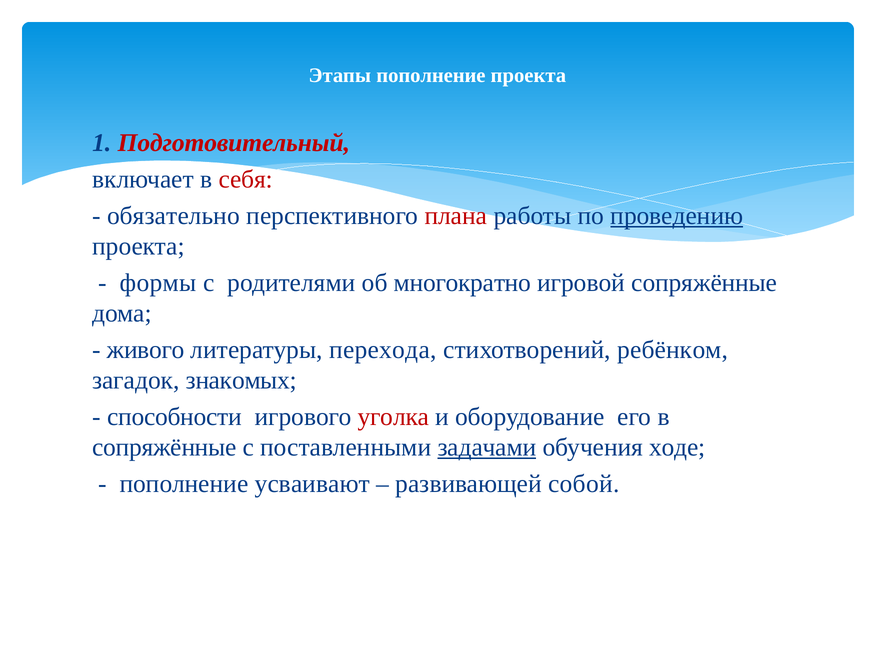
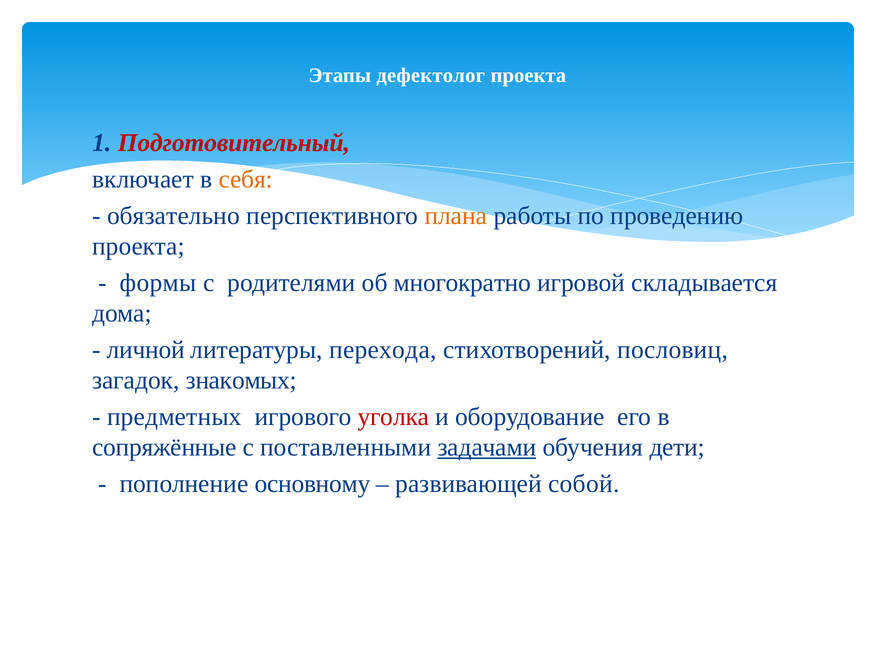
Этапы пополнение: пополнение -> дефектолог (431, 75)
себя colour: red -> orange (246, 179)
плана colour: red -> orange (456, 216)
проведению underline: present -> none (677, 216)
игровой сопряжённые: сопряжённые -> складывается (704, 283)
живого: живого -> личной (146, 350)
ребёнком: ребёнком -> пословиц (673, 350)
способности: способности -> предметных (174, 417)
ходе: ходе -> дети (677, 448)
усваивают: усваивают -> основному (313, 484)
